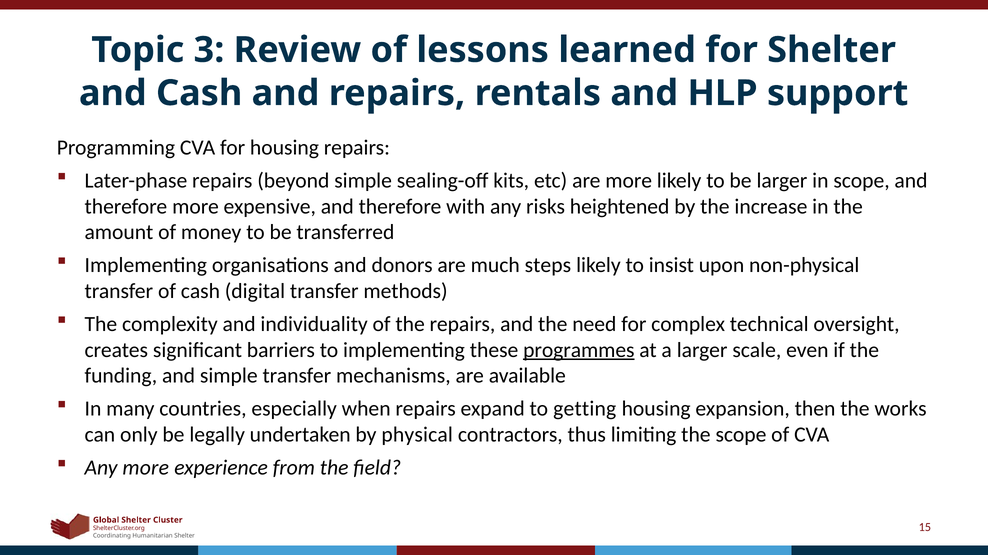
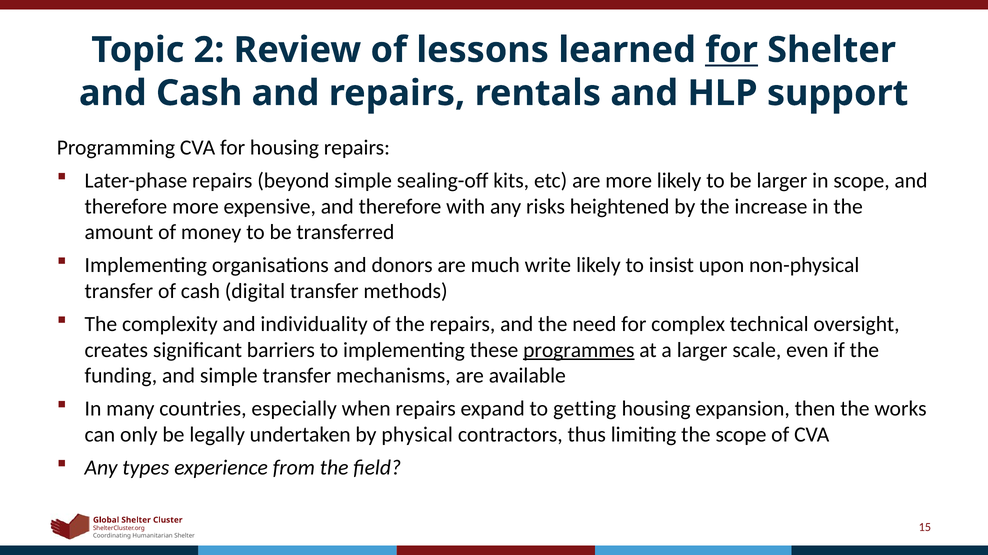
3: 3 -> 2 (209, 50)
for underline: none -> present (732, 50)
steps: steps -> write (548, 266)
Any more: more -> types (146, 468)
